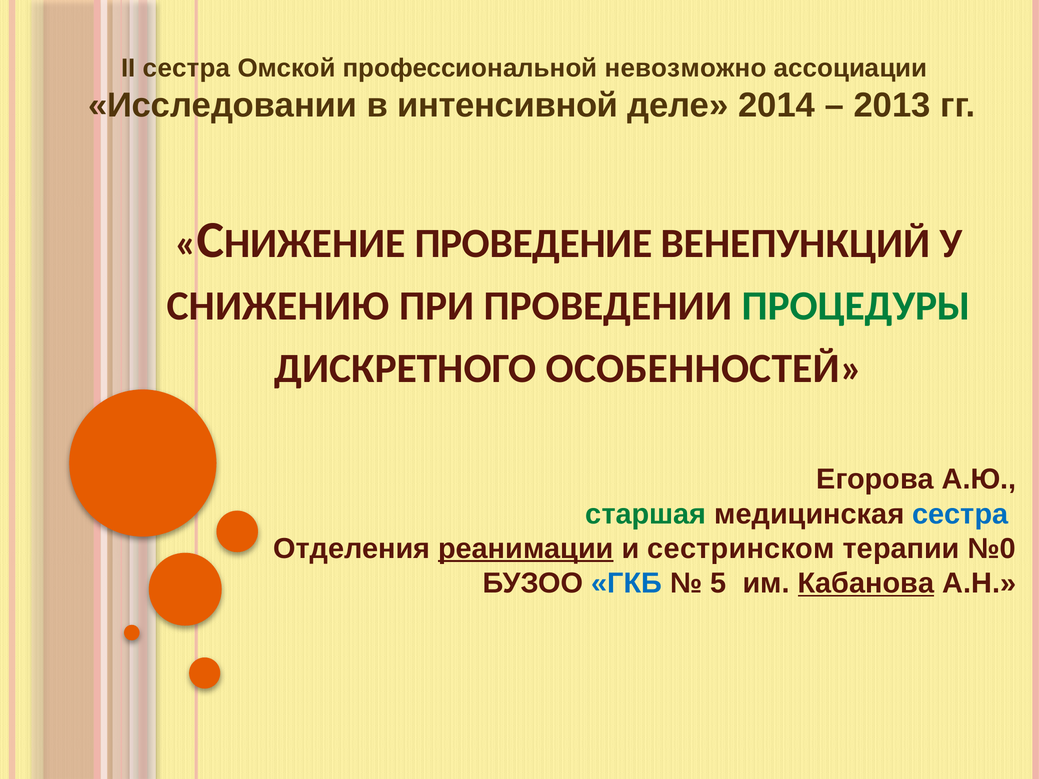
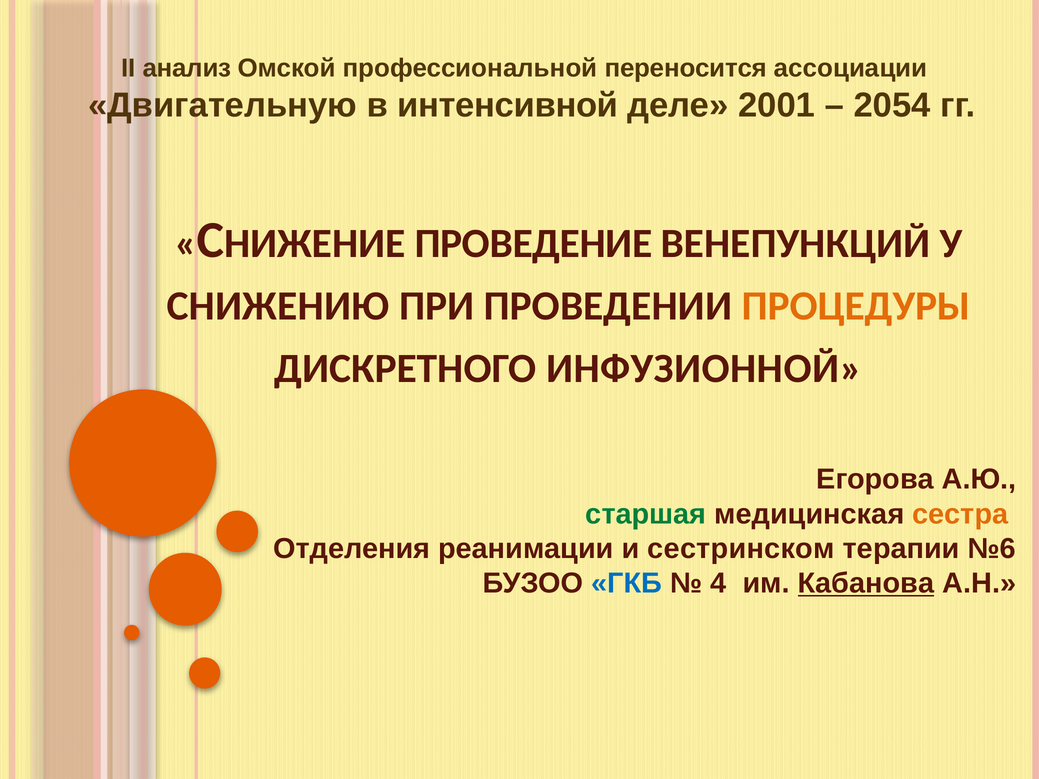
II сестра: сестра -> анализ (187, 68)
невозможно: невозможно -> переносится (686, 68)
Исследовании: Исследовании -> Двигательную (223, 105)
2014: 2014 -> 2001 (777, 105)
2013: 2013 -> 2054 (892, 105)
ПРОЦЕДУРЫ colour: green -> orange (856, 306)
ОСОБЕННОСТЕЙ: ОСОБЕННОСТЕЙ -> ИНФУЗИОННОЙ (704, 369)
сестра colour: blue -> orange (960, 514)
реанимации underline: present -> none (526, 549)
№0: №0 -> №6 (992, 549)
5: 5 -> 4 (718, 584)
